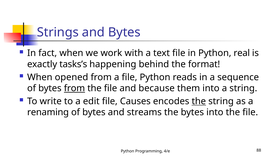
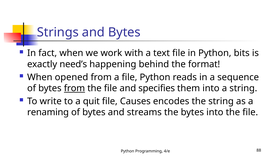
real: real -> bits (242, 53)
tasks’s: tasks’s -> need’s (73, 64)
because: because -> specifies (157, 88)
edit: edit -> quit (91, 101)
the underline: present -> none (199, 101)
